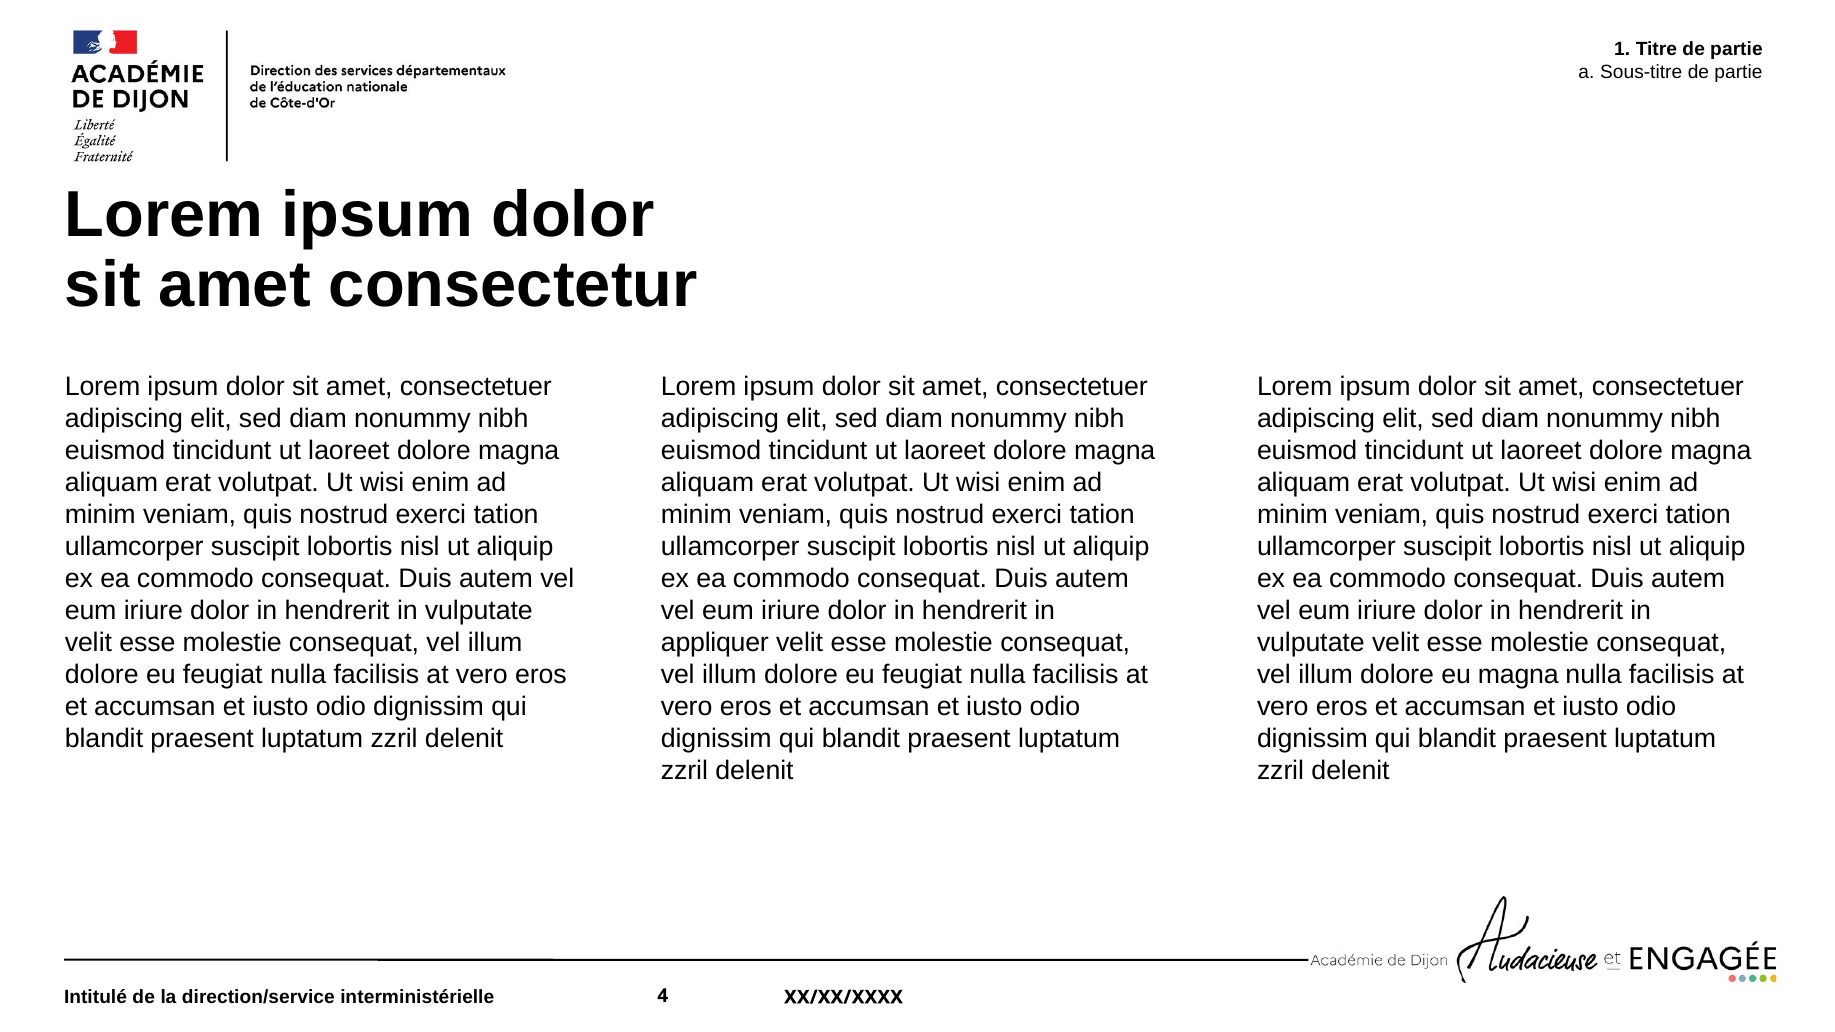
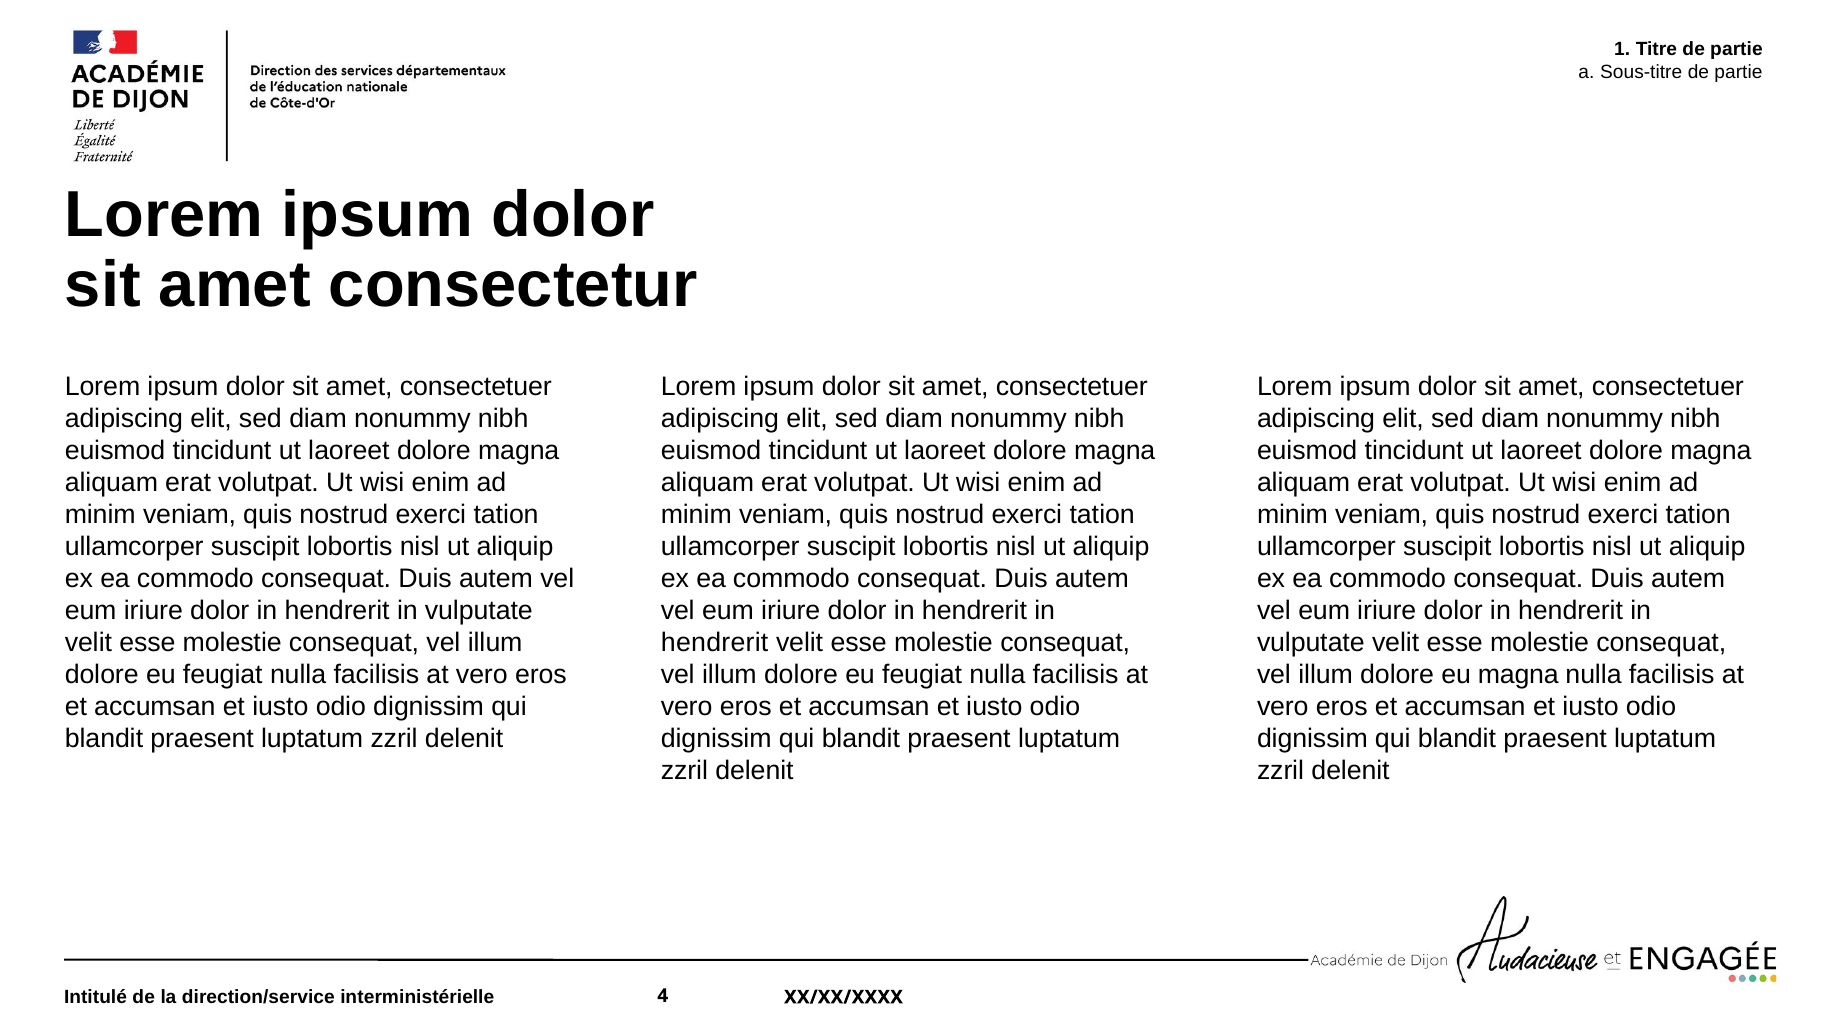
appliquer: appliquer -> hendrerit (715, 643)
